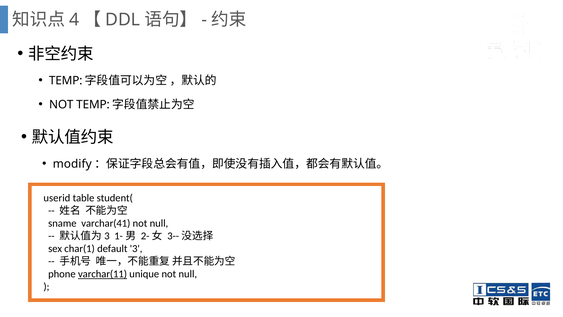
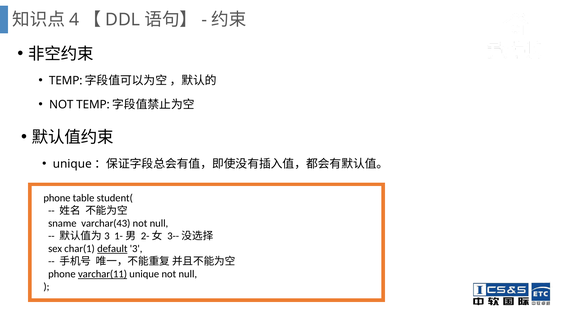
modify: modify -> unique (72, 164)
userid: userid -> phone (57, 198)
varchar(41: varchar(41 -> varchar(43 (106, 223)
default underline: none -> present (112, 249)
